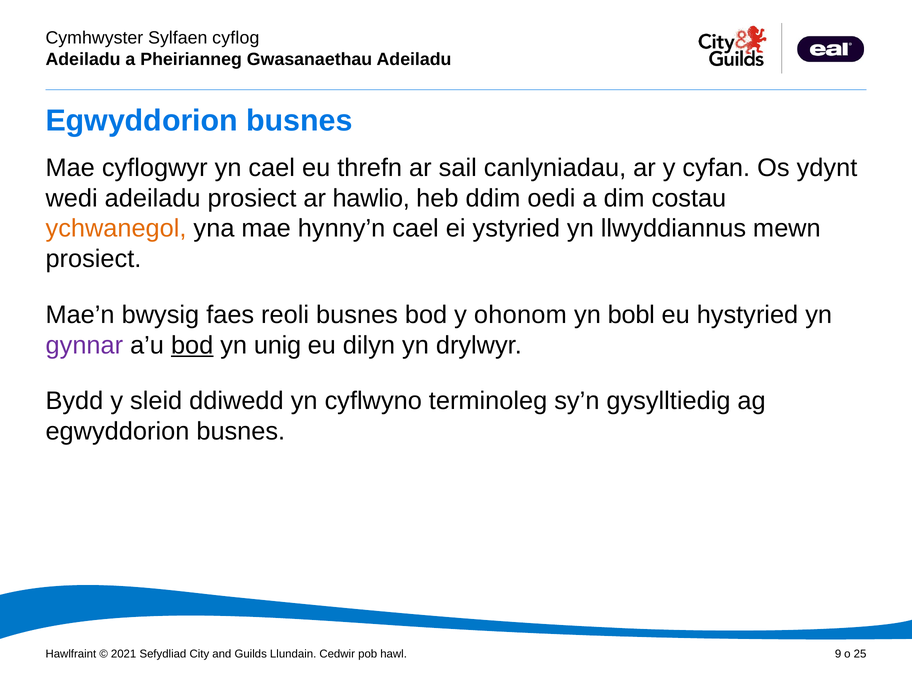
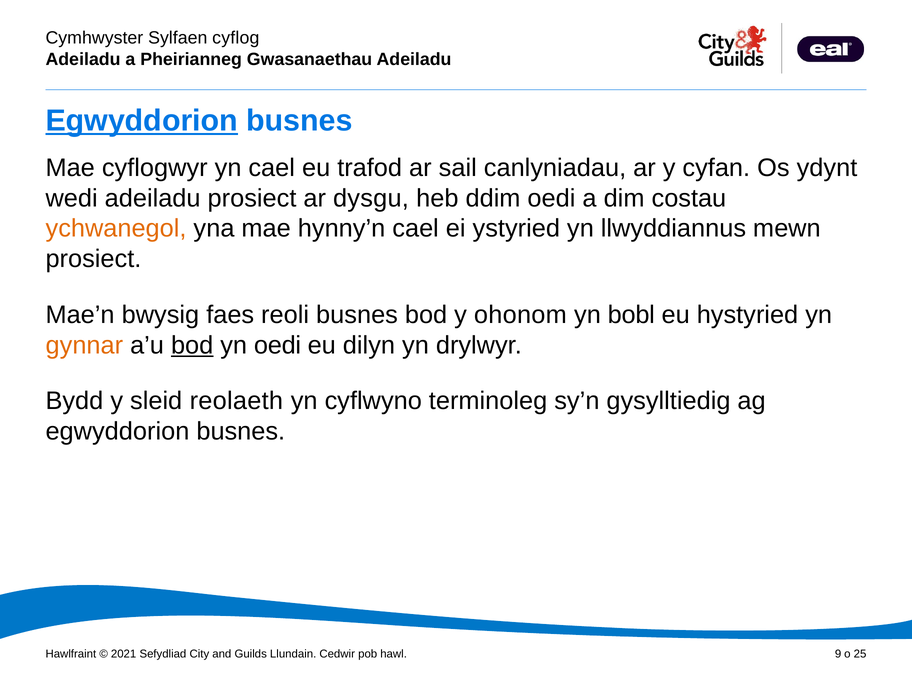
Egwyddorion underline: none -> present (142, 121)
threfn: threfn -> trafod (370, 168)
hawlio: hawlio -> dysgu (371, 198)
gynnar colour: purple -> orange (84, 345)
yn unig: unig -> oedi (278, 345)
ddiwedd: ddiwedd -> reolaeth (236, 401)
